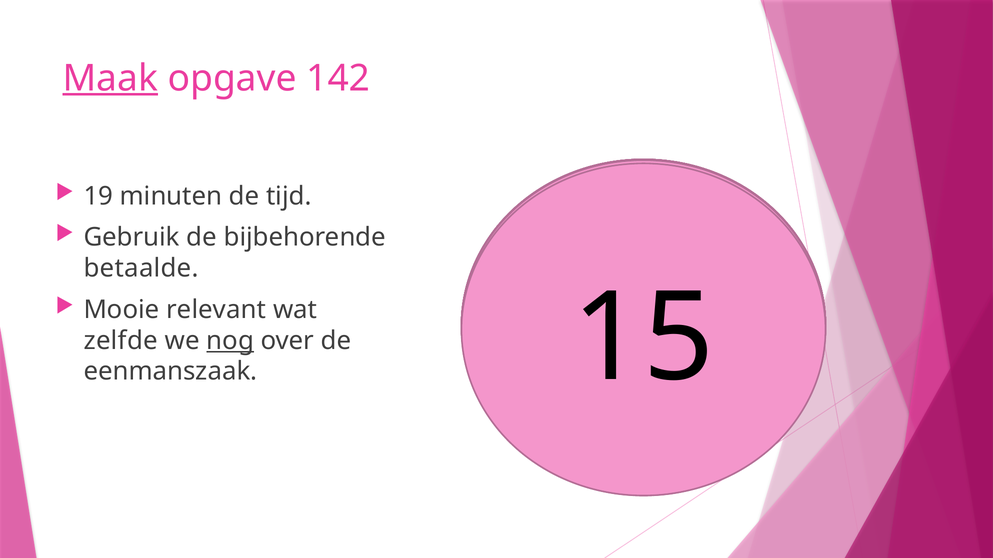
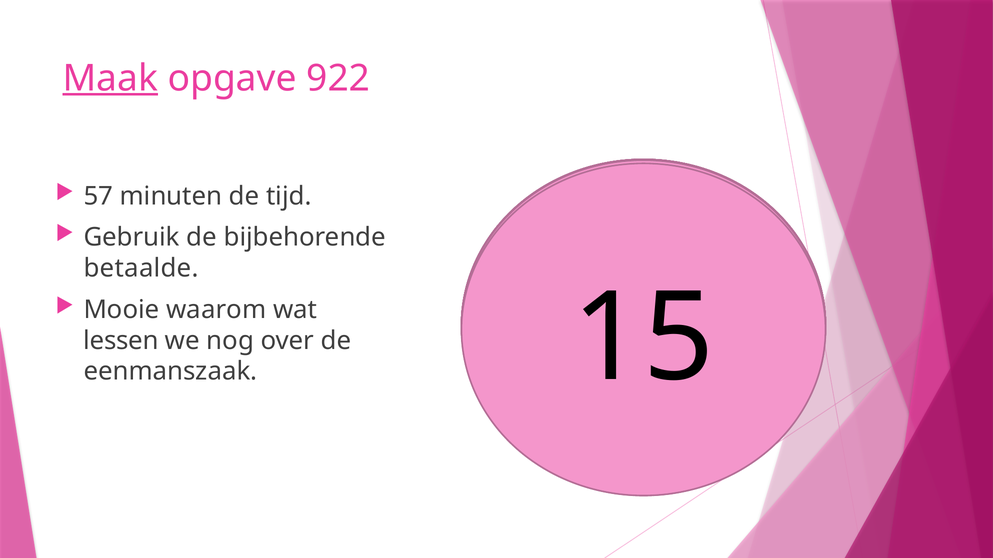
142: 142 -> 922 (338, 78)
19: 19 -> 57 (98, 196)
relevant: relevant -> waarom (216, 310)
zelfde: zelfde -> lessen (121, 341)
nog underline: present -> none (230, 341)
